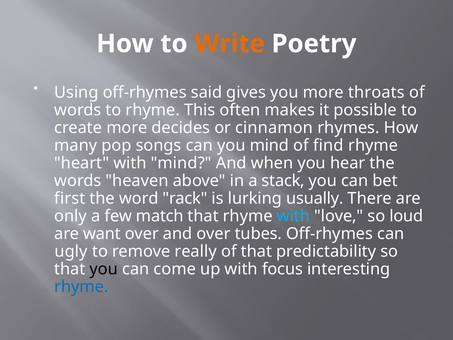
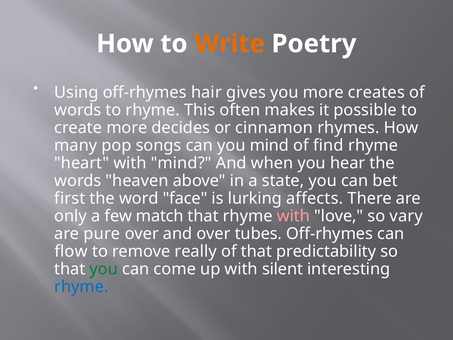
said: said -> hair (206, 92)
throats: throats -> creates (376, 92)
stack: stack -> state (283, 181)
rack: rack -> face (185, 198)
usually: usually -> affects (315, 198)
with colour: light blue -> pink (293, 216)
loud: loud -> vary (406, 216)
want: want -> pure (102, 234)
ugly: ugly -> flow (71, 251)
you colour: black -> green (104, 269)
focus: focus -> silent (282, 269)
